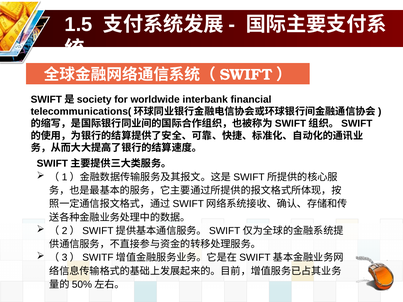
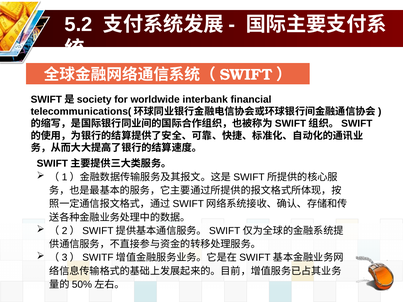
1.5: 1.5 -> 5.2 (78, 25)
